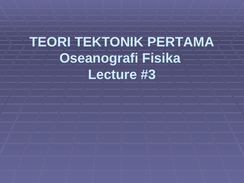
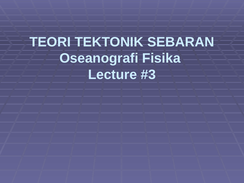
PERTAMA: PERTAMA -> SEBARAN (181, 42)
